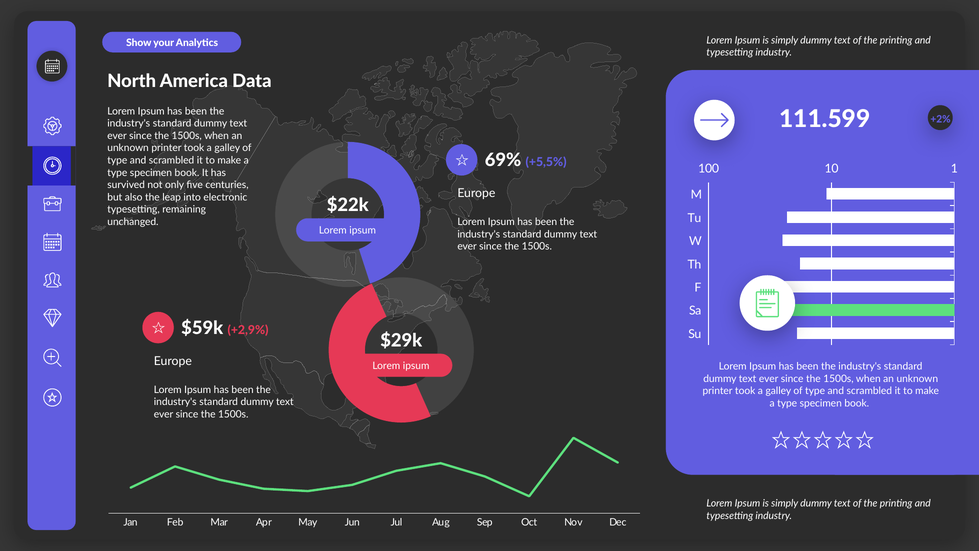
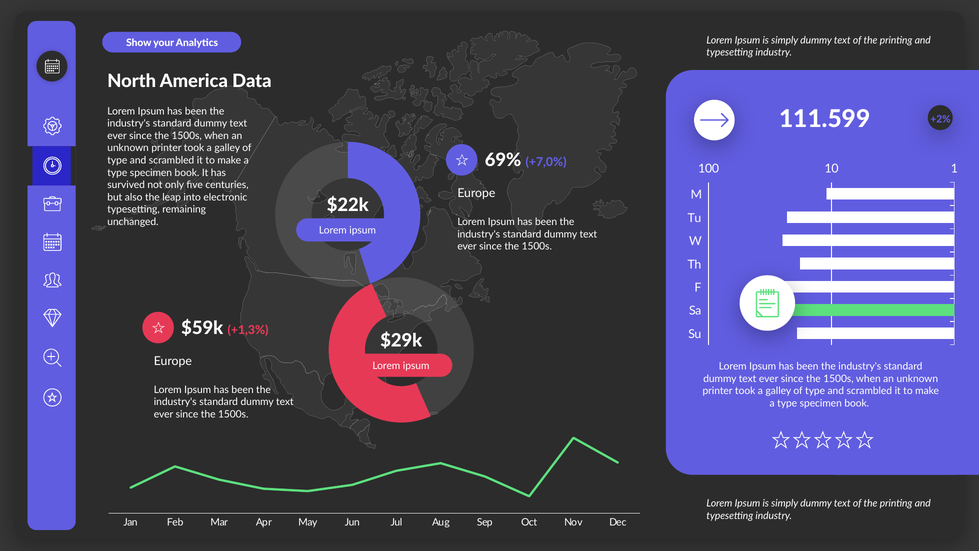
+5,5%: +5,5% -> +7,0% (546, 162)
+2,9%: +2,9% -> +1,3% (248, 330)
